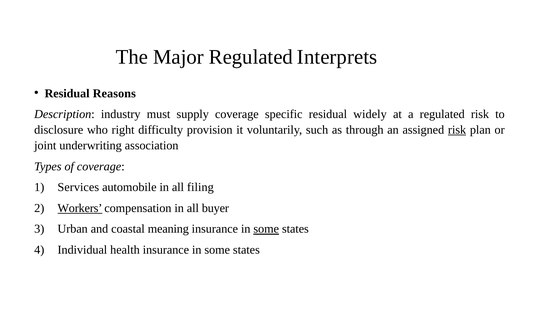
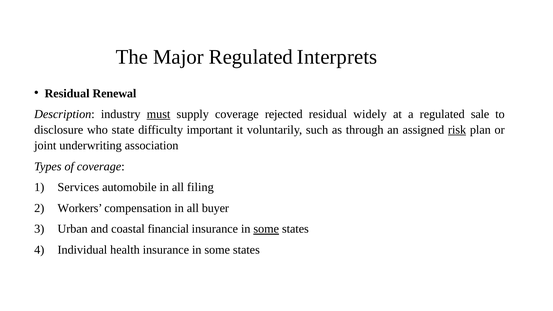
Reasons: Reasons -> Renewal (114, 93)
must underline: none -> present (159, 114)
specific: specific -> rejected (284, 114)
regulated risk: risk -> sale (480, 114)
right: right -> state (123, 130)
provision: provision -> important (210, 130)
Workers underline: present -> none (80, 208)
meaning: meaning -> financial (168, 229)
